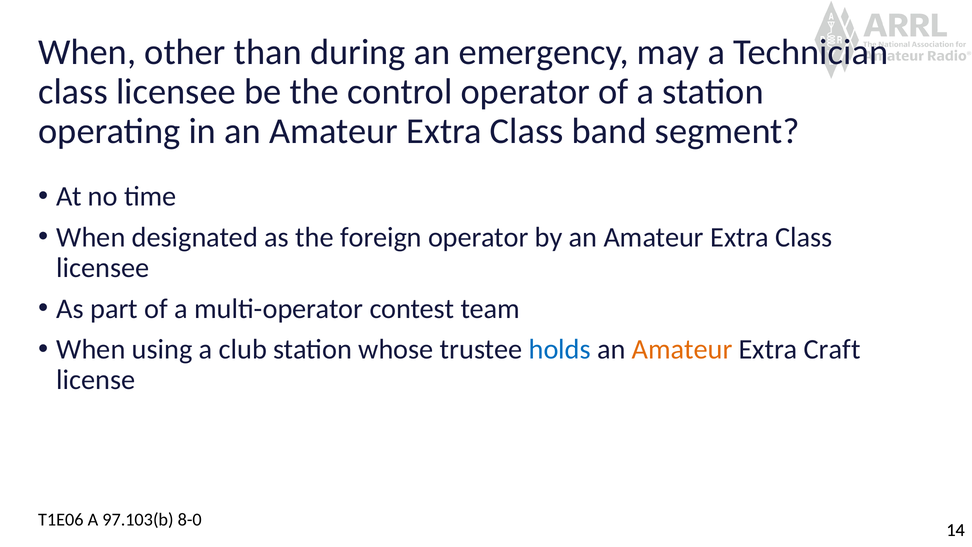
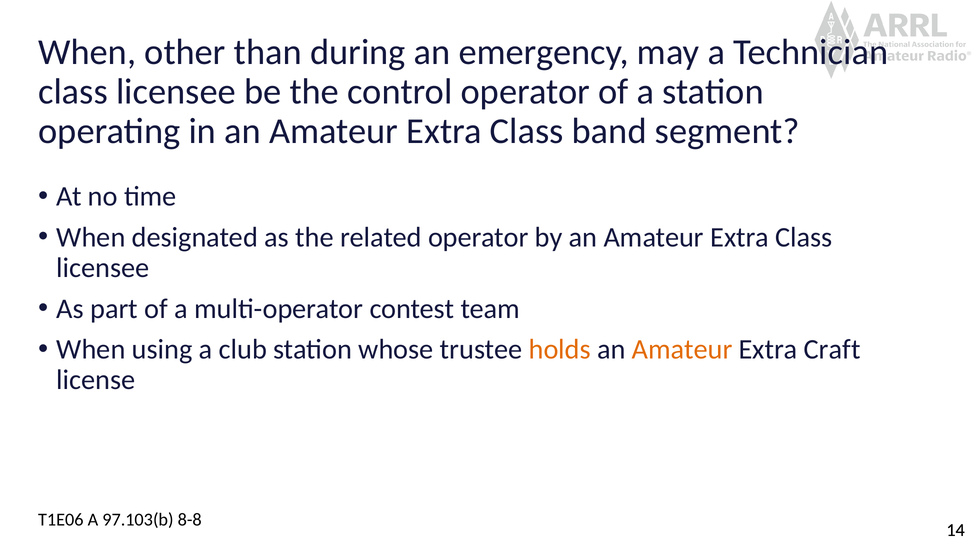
foreign: foreign -> related (381, 237)
holds colour: blue -> orange (560, 349)
8-0: 8-0 -> 8-8 (190, 519)
